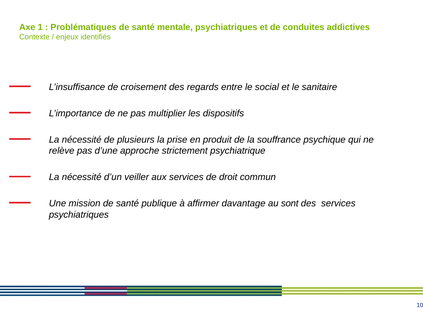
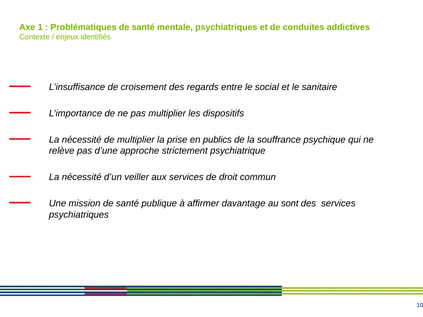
de plusieurs: plusieurs -> multiplier (136, 140)
produit: produit -> publics (217, 140)
